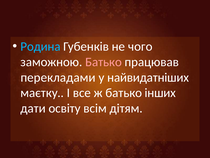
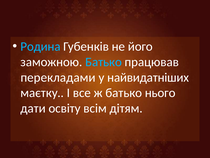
чого: чого -> його (140, 46)
Батько colour: pink -> light blue (103, 62)
інших: інших -> нього (160, 93)
